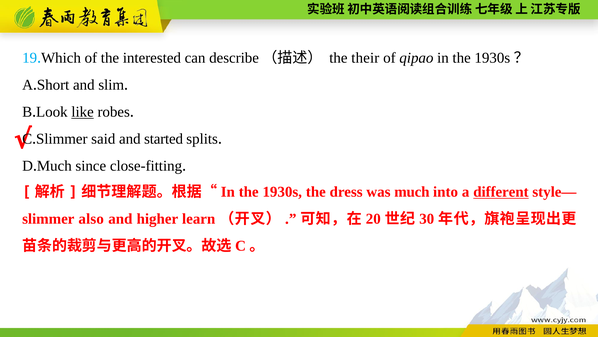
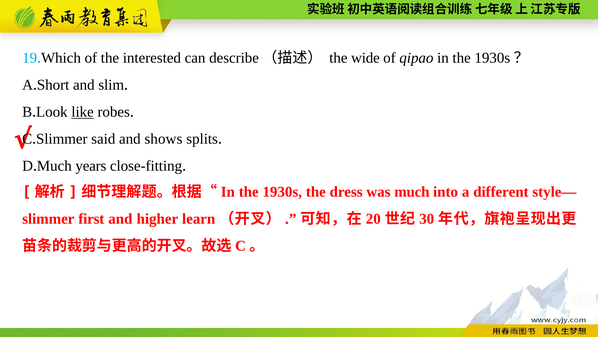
their: their -> wide (365, 58)
started: started -> shows (163, 139)
since: since -> years (91, 166)
different underline: present -> none (501, 192)
also: also -> first (91, 218)
